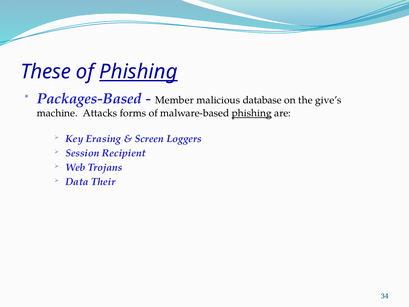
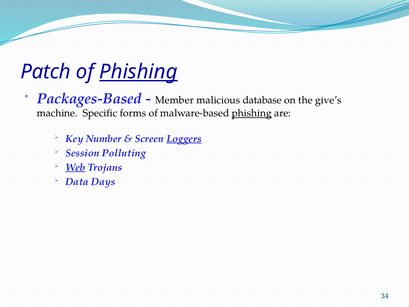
These: These -> Patch (46, 72)
Attacks: Attacks -> Specific (100, 113)
Erasing: Erasing -> Number (104, 139)
Loggers underline: none -> present (184, 139)
Recipient: Recipient -> Polluting (124, 153)
Web underline: none -> present (75, 167)
Their: Their -> Days (103, 182)
